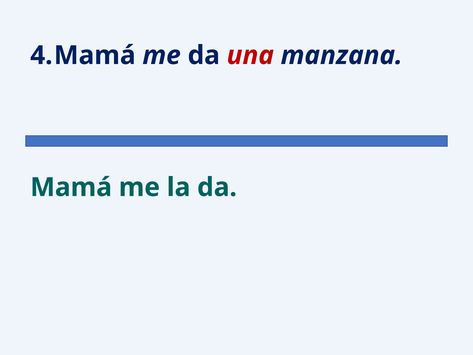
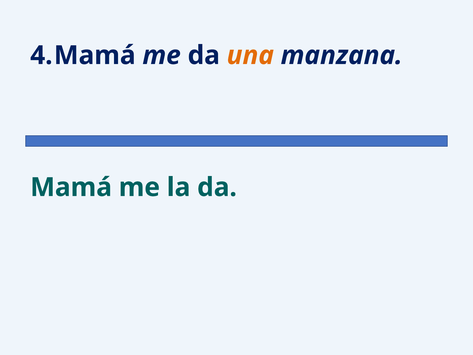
una colour: red -> orange (250, 55)
